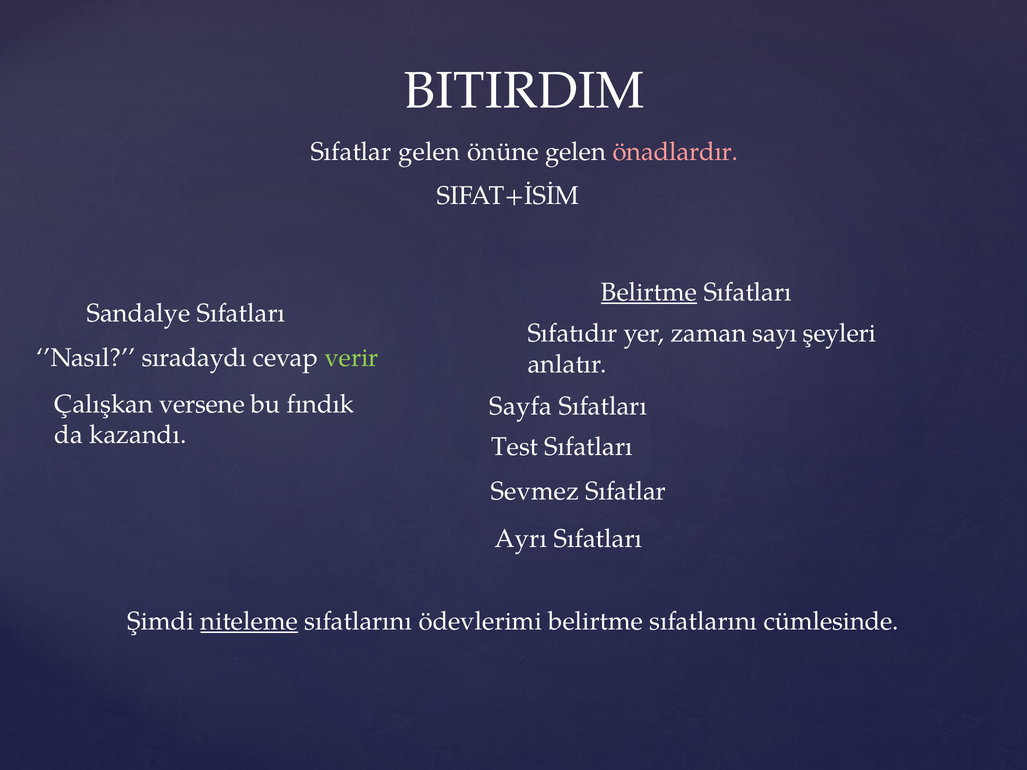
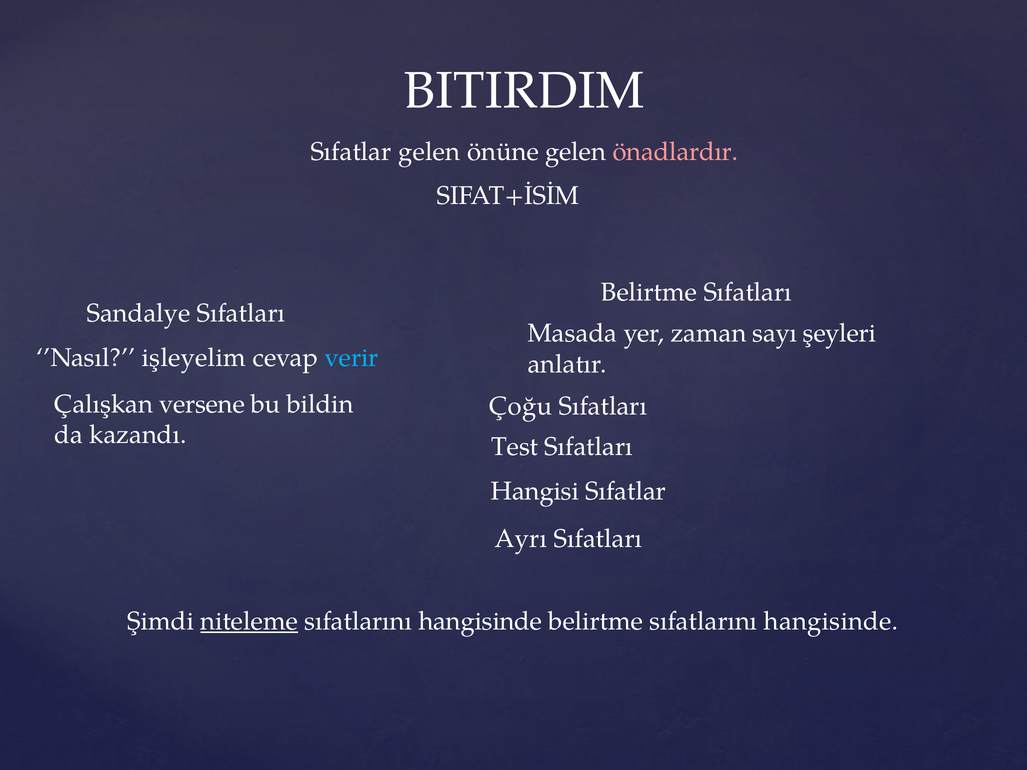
Belirtme underline: present -> none (649, 292)
Sıfatıdır: Sıfatıdır -> Masada (572, 334)
sıradaydı: sıradaydı -> işleyelim (194, 358)
verir colour: light green -> light blue (352, 358)
fındık: fındık -> bildin (320, 404)
Sayfa: Sayfa -> Çoğu (521, 406)
Sevmez: Sevmez -> Hangisi (535, 491)
ödevlerimi: ödevlerimi -> hangisinde (480, 621)
belirtme sıfatlarını cümlesinde: cümlesinde -> hangisinde (831, 621)
